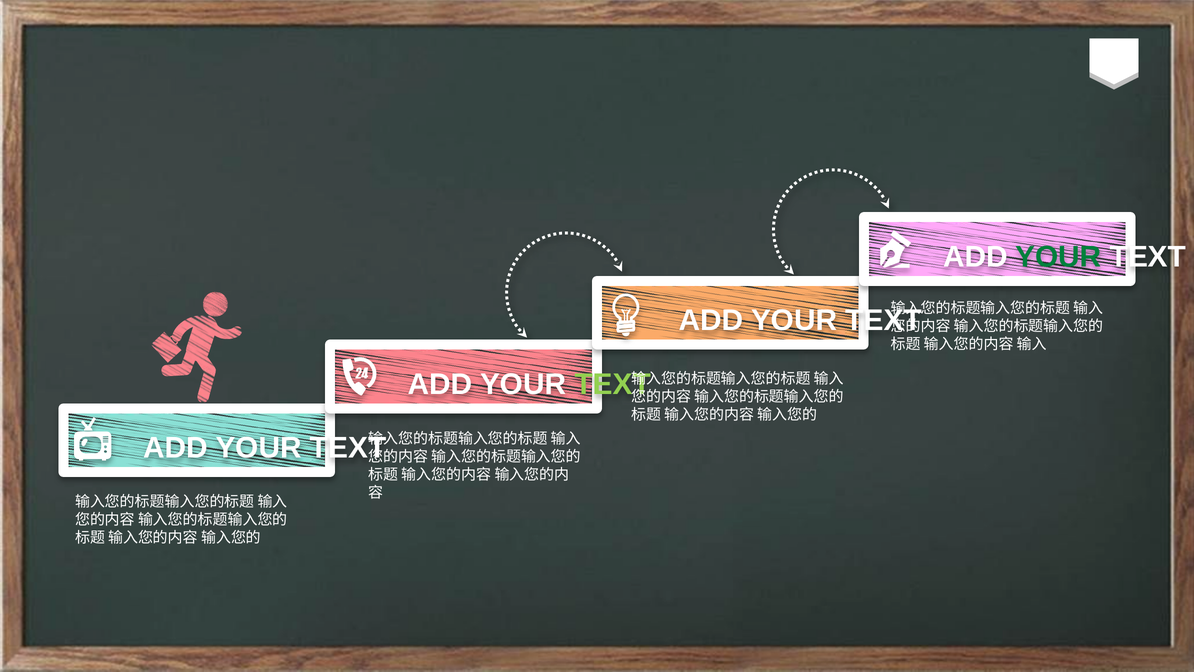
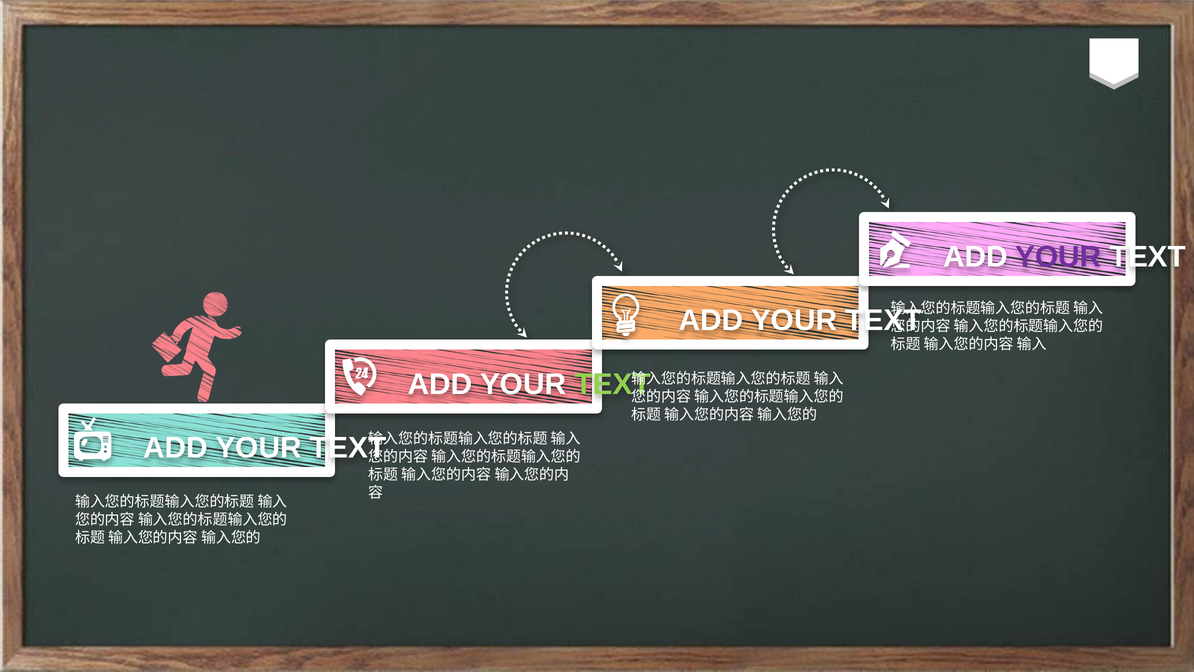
YOUR colour: green -> purple (1058, 257)
